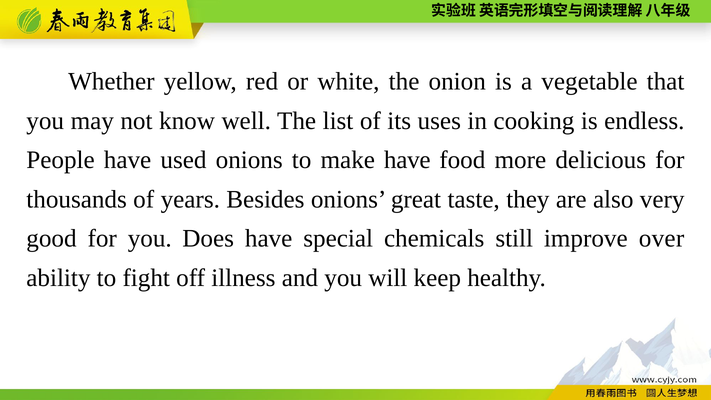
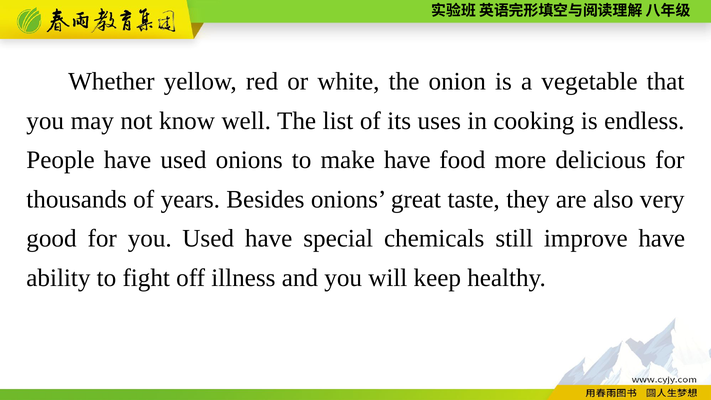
you Does: Does -> Used (208, 239)
improve over: over -> have (662, 239)
